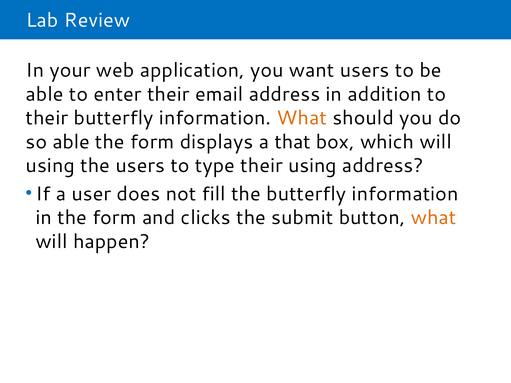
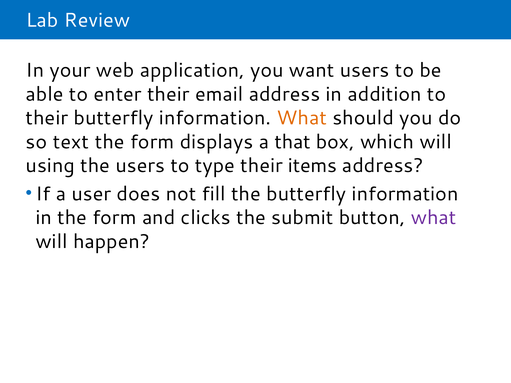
so able: able -> text (71, 142)
their using: using -> items (313, 166)
what colour: orange -> purple (434, 218)
